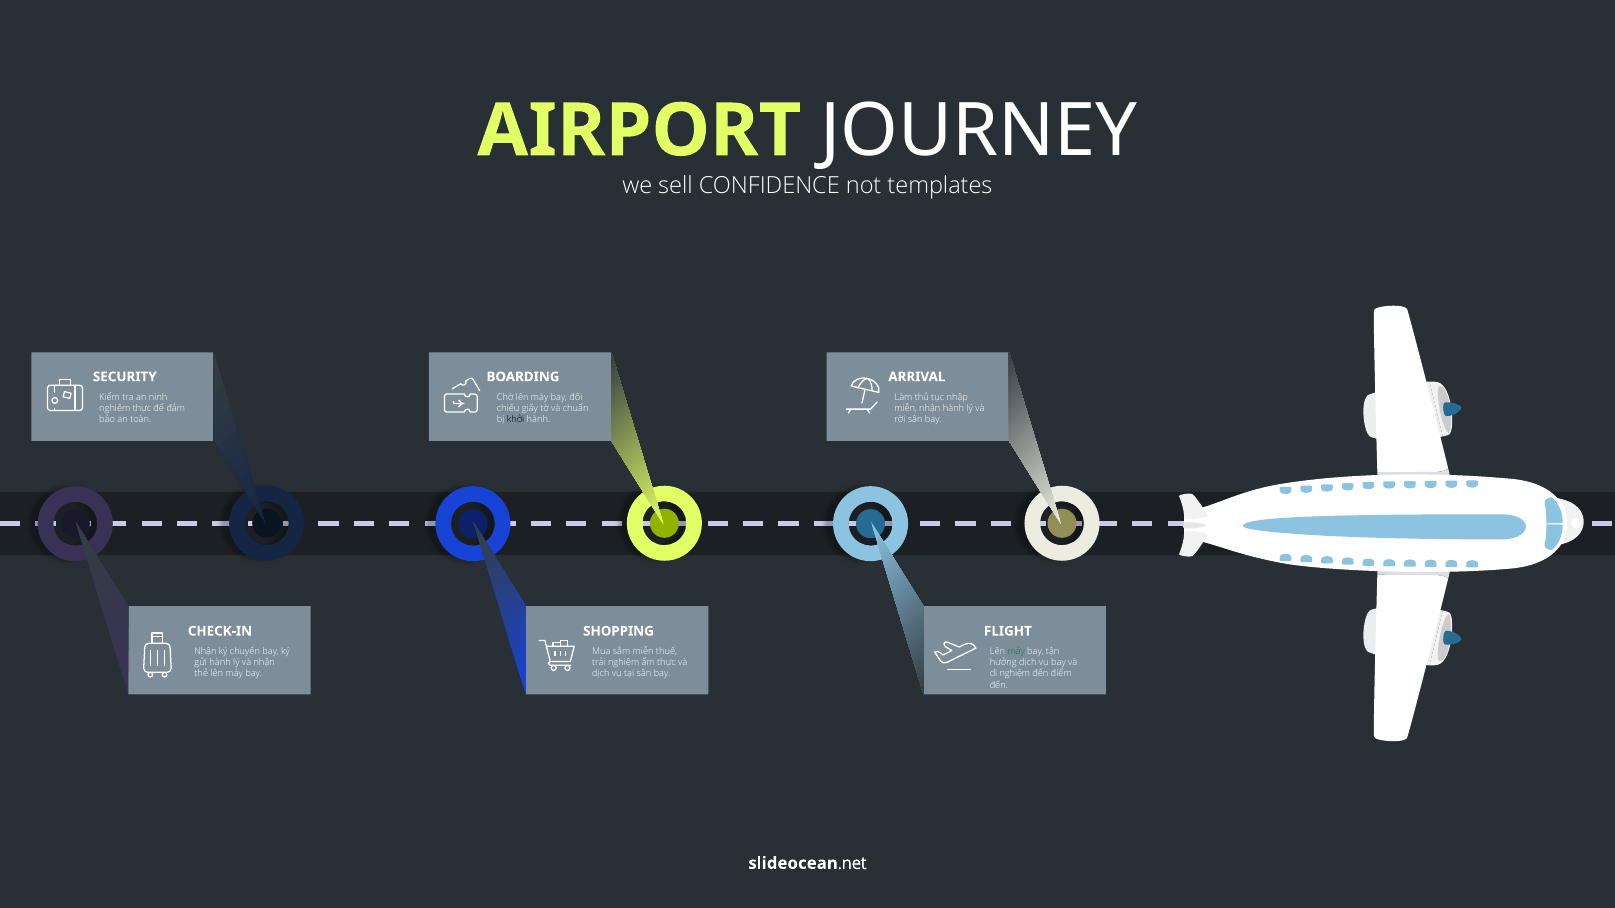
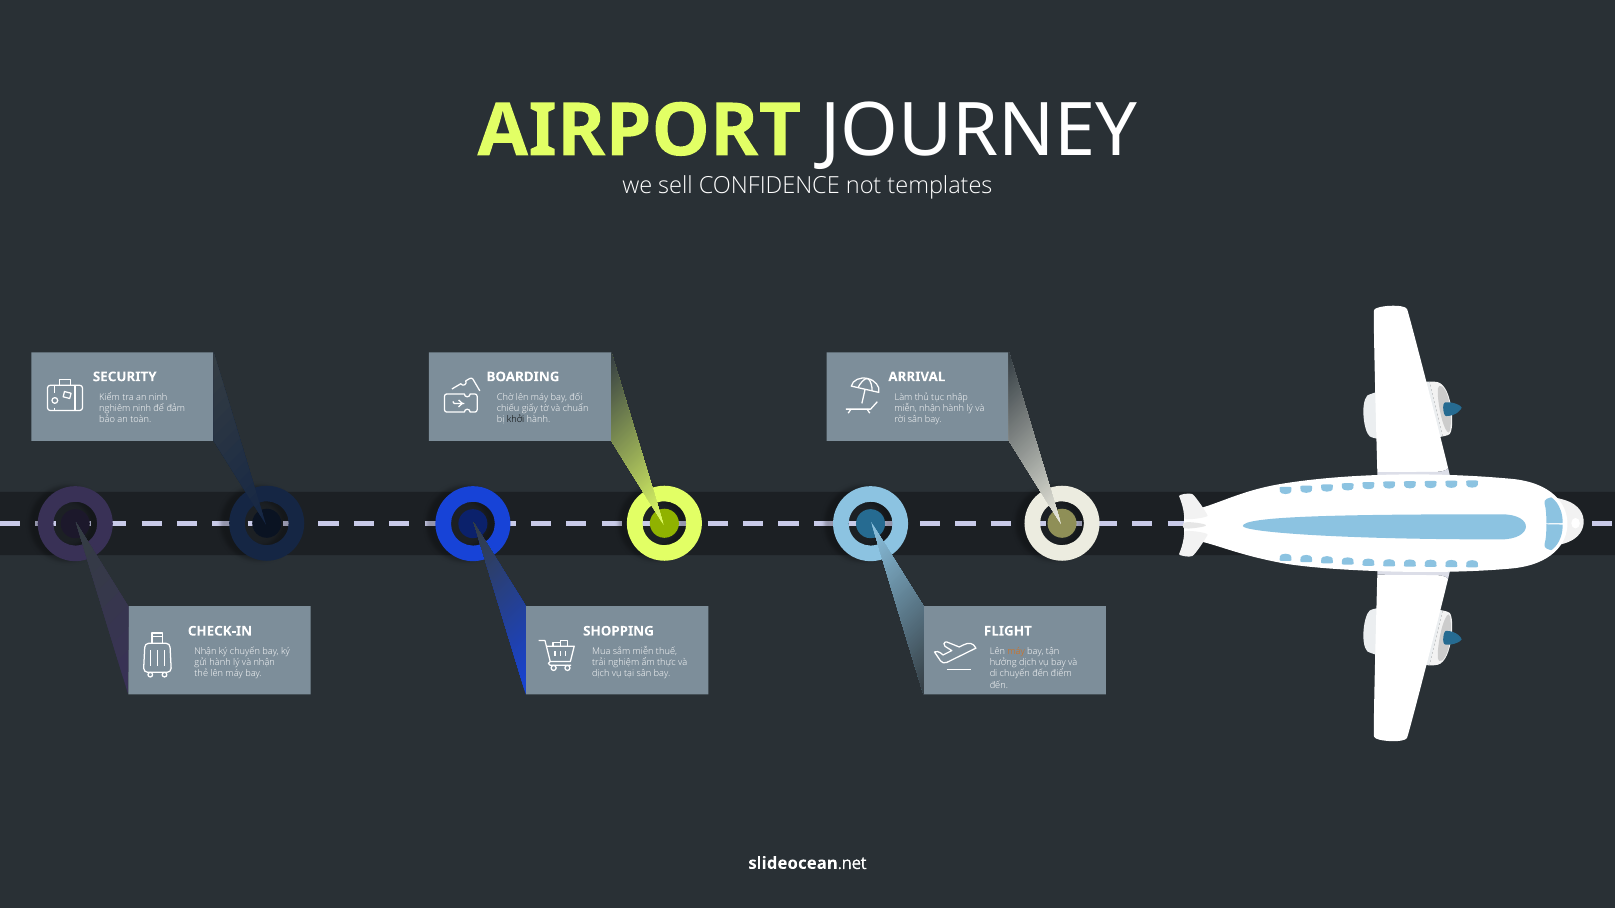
nghiêm thực: thực -> ninh (142, 409)
máy colour: green -> orange (1016, 652)
di nghiệm: nghiệm -> chuyến (1015, 674)
